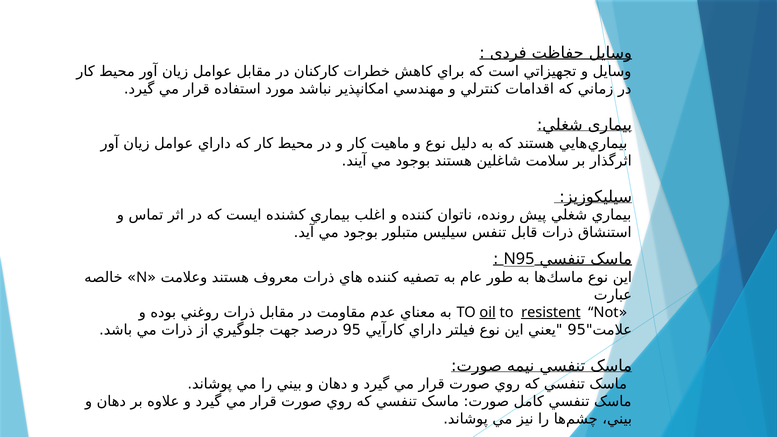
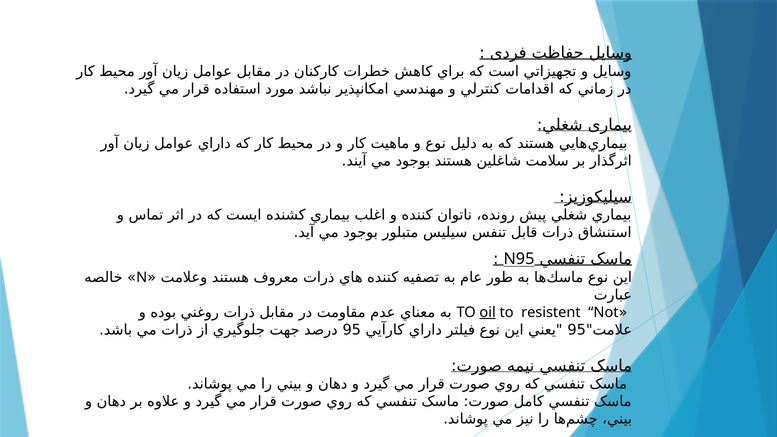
resistent underline: present -> none (551, 312)
